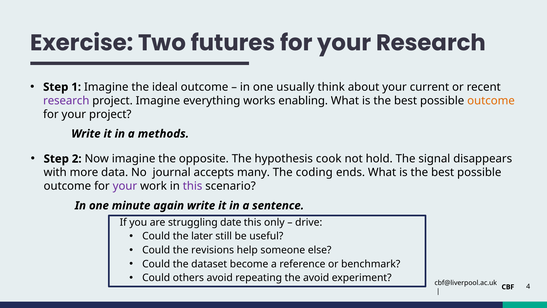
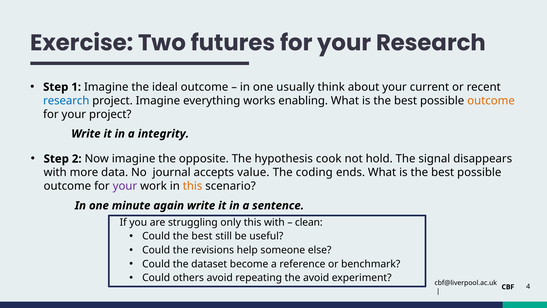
research colour: purple -> blue (66, 101)
methods: methods -> integrity (163, 134)
many: many -> value (253, 172)
this colour: purple -> orange (193, 186)
date: date -> only (231, 222)
this only: only -> with (274, 222)
drive: drive -> clean (309, 222)
Could the later: later -> best (202, 236)
